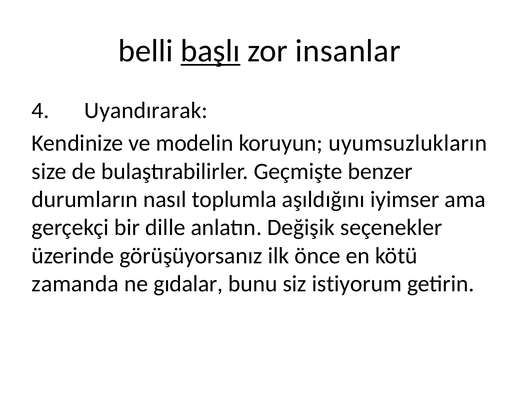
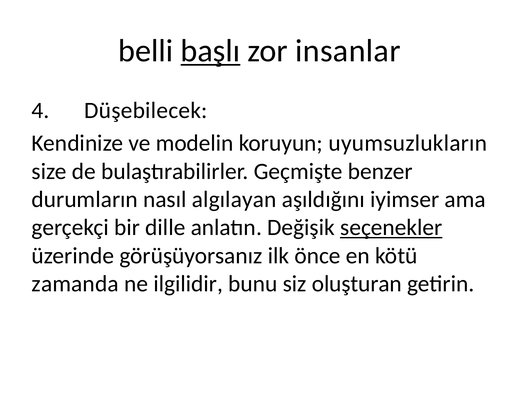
Uyandırarak: Uyandırarak -> Düşebilecek (146, 111)
toplumla: toplumla -> algılayan (234, 200)
seçenekler underline: none -> present (391, 228)
gıdalar: gıdalar -> ilgilidir (188, 284)
istiyorum: istiyorum -> oluşturan (357, 284)
